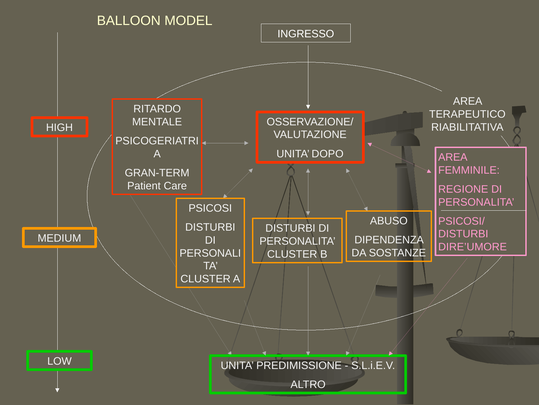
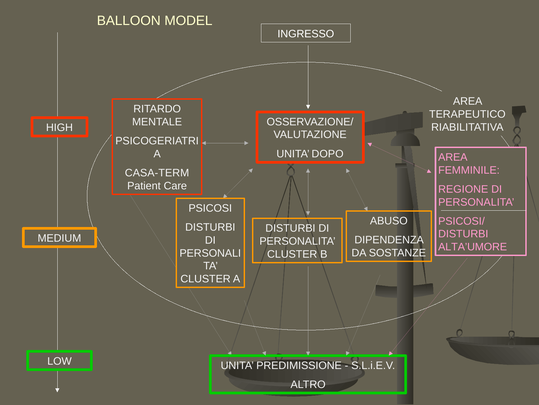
GRAN-TERM: GRAN-TERM -> CASA-TERM (157, 173)
DIRE’UMORE: DIRE’UMORE -> ALTA’UMORE (473, 247)
